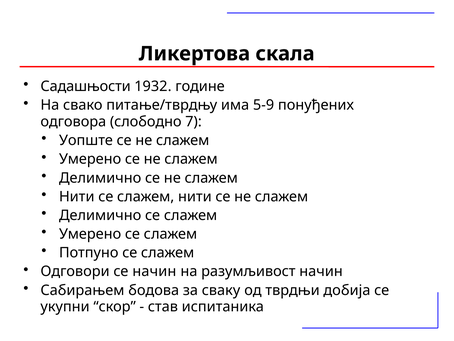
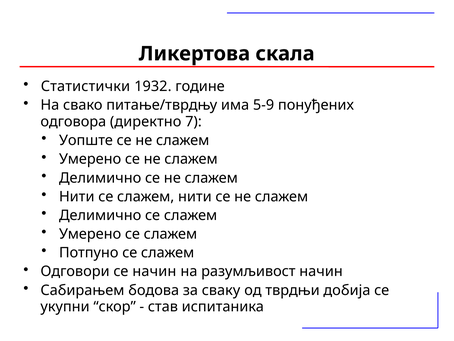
Садашњости: Садашњости -> Статистички (85, 86)
слободно: слободно -> директно (146, 122)
